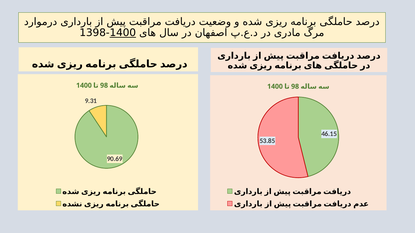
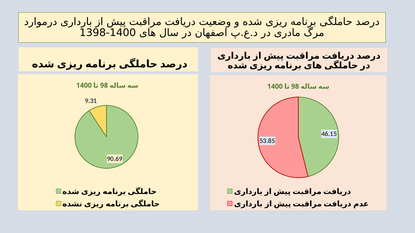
1400 underline: present -> none (123, 33)
